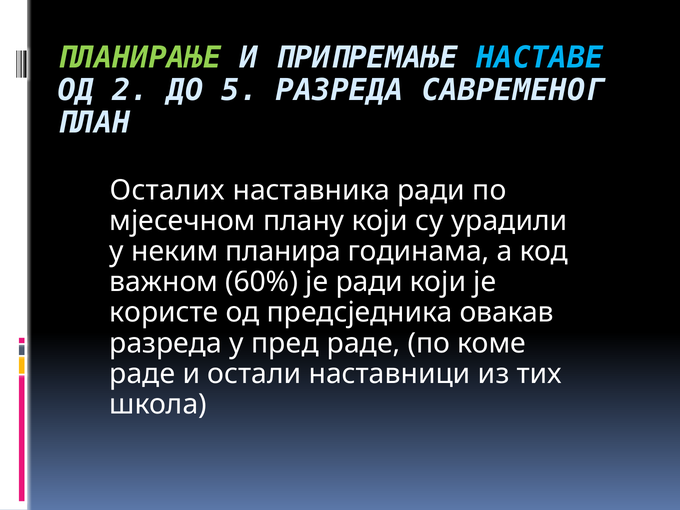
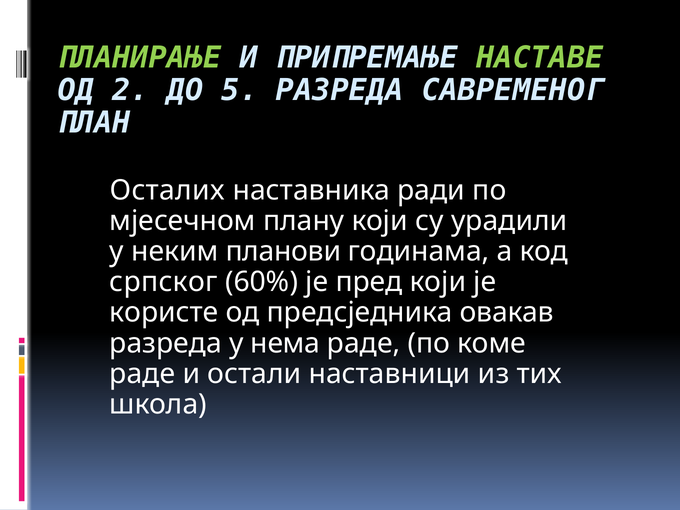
НАСТАВЕ colour: light blue -> light green (540, 58)
планира: планира -> планови (283, 251)
важном: важном -> српског (164, 282)
је ради: ради -> пред (369, 282)
пред: пред -> нема (285, 343)
